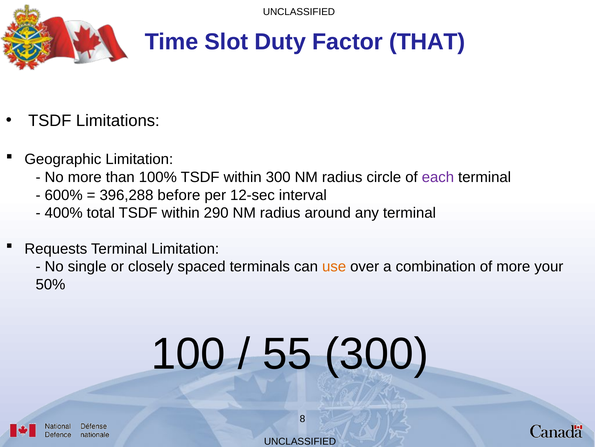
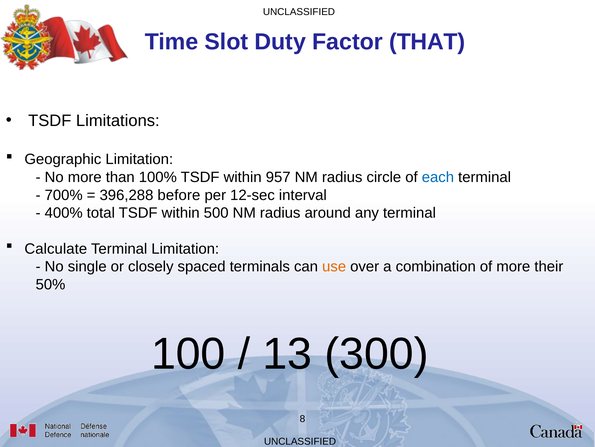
within 300: 300 -> 957 (278, 177)
each colour: purple -> blue (438, 177)
600%: 600% -> 700% (64, 195)
290: 290 -> 500 (216, 213)
Requests: Requests -> Calculate (56, 248)
your: your -> their (549, 266)
55: 55 -> 13 (287, 354)
